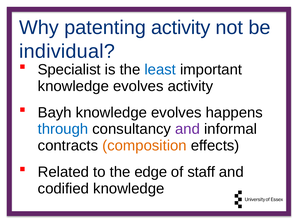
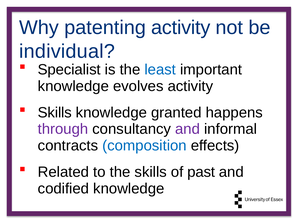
Bayh: Bayh -> Skills (55, 113)
evolves: evolves -> granted (176, 113)
through colour: blue -> purple (63, 129)
composition colour: orange -> blue (144, 146)
the edge: edge -> skills (151, 172)
staff: staff -> past (201, 172)
